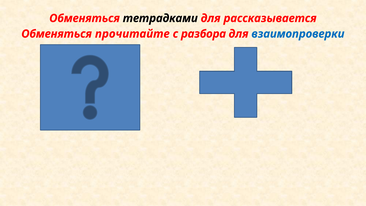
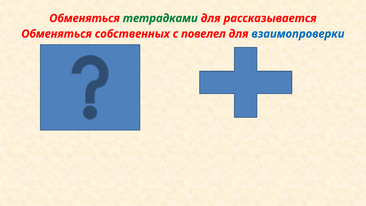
тетрадками colour: black -> green (160, 18)
прочитайте: прочитайте -> собственных (132, 34)
разбора: разбора -> повелел (203, 34)
